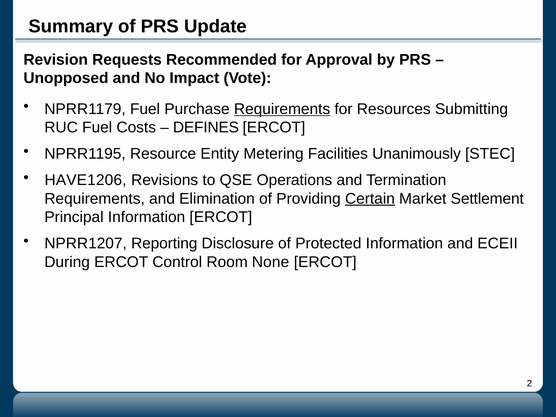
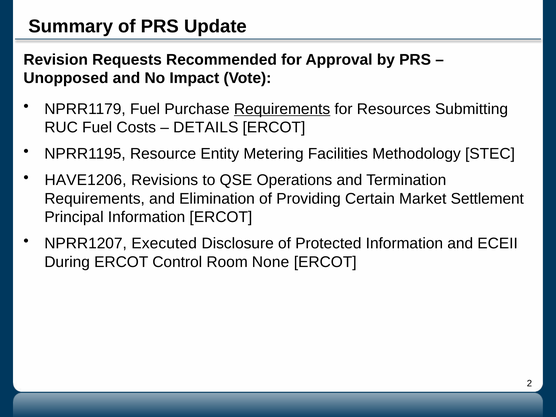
DEFINES: DEFINES -> DETAILS (206, 128)
Unanimously: Unanimously -> Methodology (417, 154)
Certain underline: present -> none (370, 199)
Reporting: Reporting -> Executed (164, 243)
